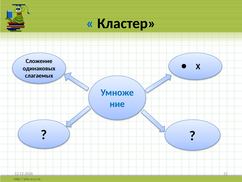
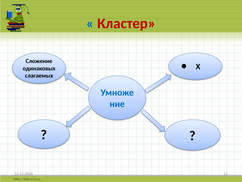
Кластер colour: black -> red (127, 23)
